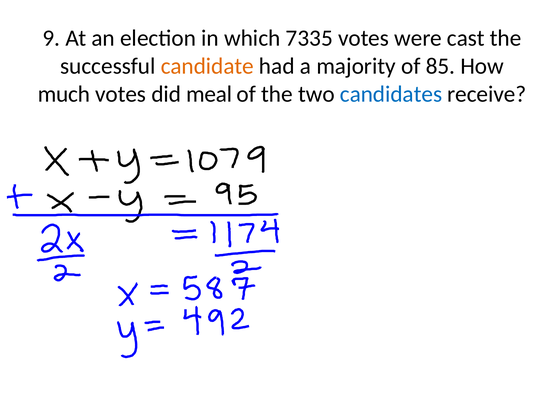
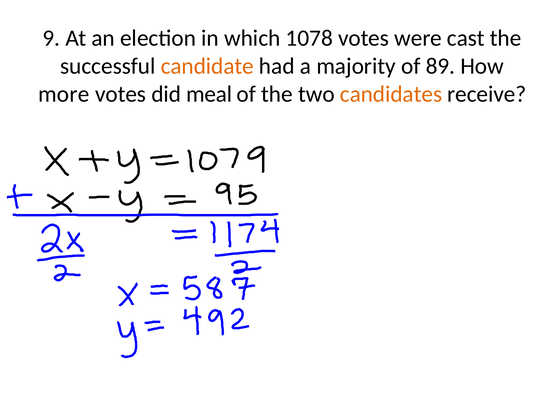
7335: 7335 -> 1078 (309, 38)
85: 85 -> 89 (440, 66)
much: much -> more (64, 94)
candidates colour: blue -> orange (391, 94)
